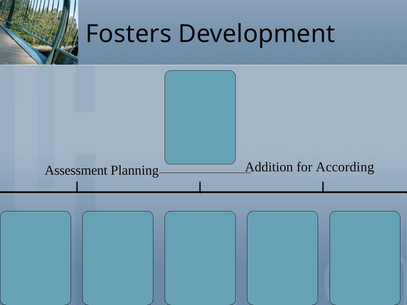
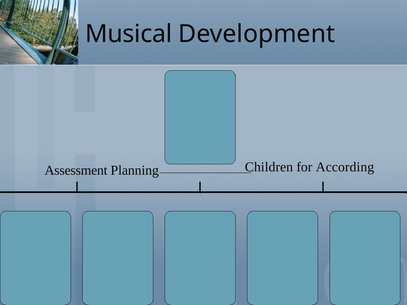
Fosters: Fosters -> Musical (129, 34)
Addition: Addition -> Children (269, 167)
